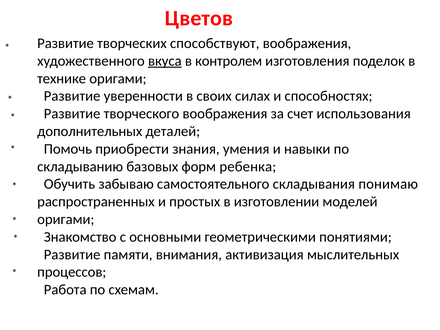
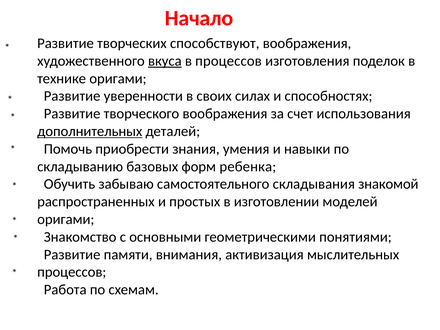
Цветов: Цветов -> Начало (199, 18)
в контролем: контролем -> процессов (228, 61)
дополнительных underline: none -> present (90, 131)
понимаю: понимаю -> знакомой (388, 184)
